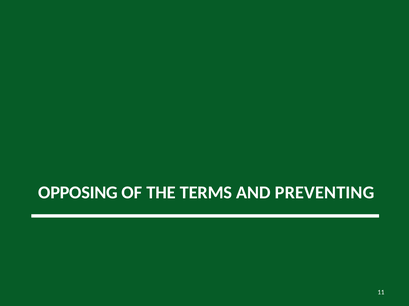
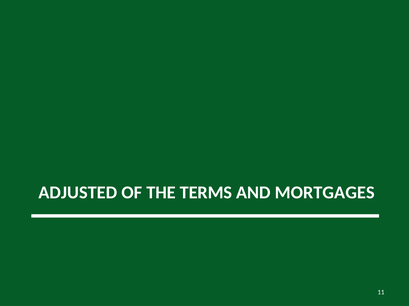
OPPOSING: OPPOSING -> ADJUSTED (78, 193)
PREVENTING: PREVENTING -> MORTGAGES (325, 193)
